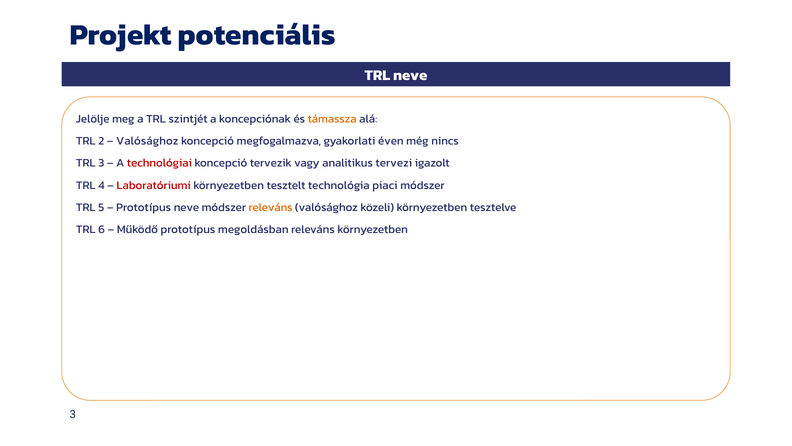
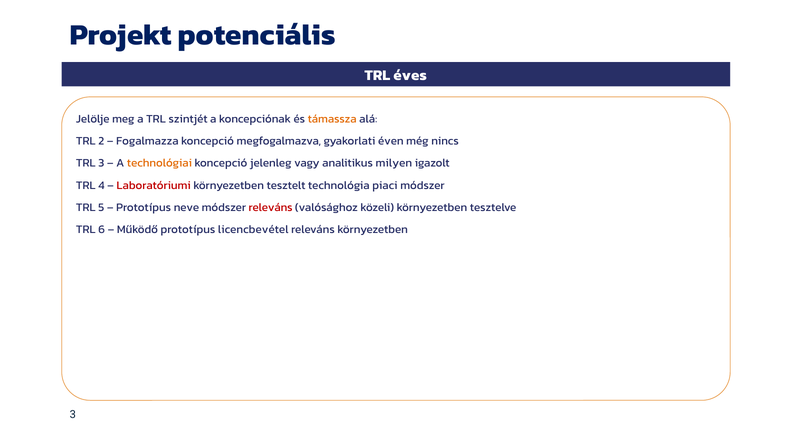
TRL neve: neve -> éves (410, 75)
Valósághoz: Valósághoz -> Fogalmazza (147, 141)
technológiai colour: red -> orange (159, 163)
tervezik: tervezik -> jelenleg (271, 163)
tervezi: tervezi -> milyen (394, 163)
releváns colour: orange -> red (271, 207)
megoldásban: megoldásban -> licencbevétel (253, 229)
